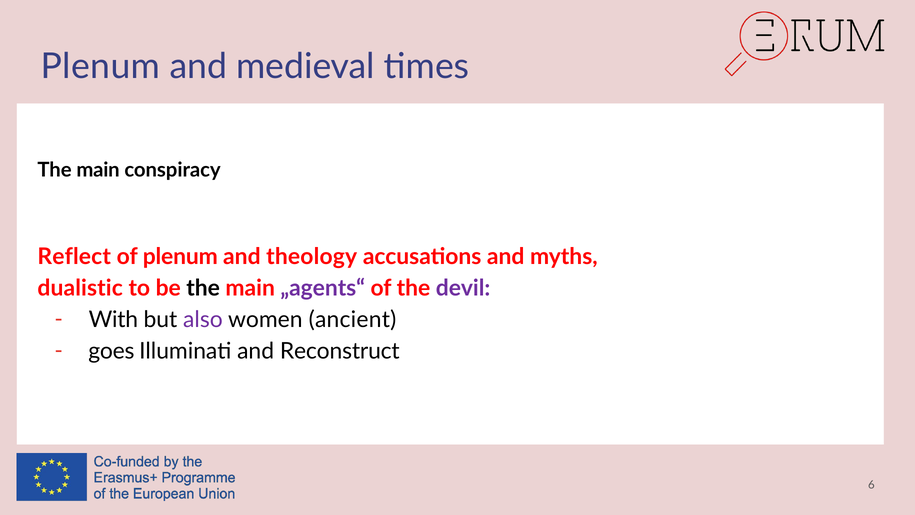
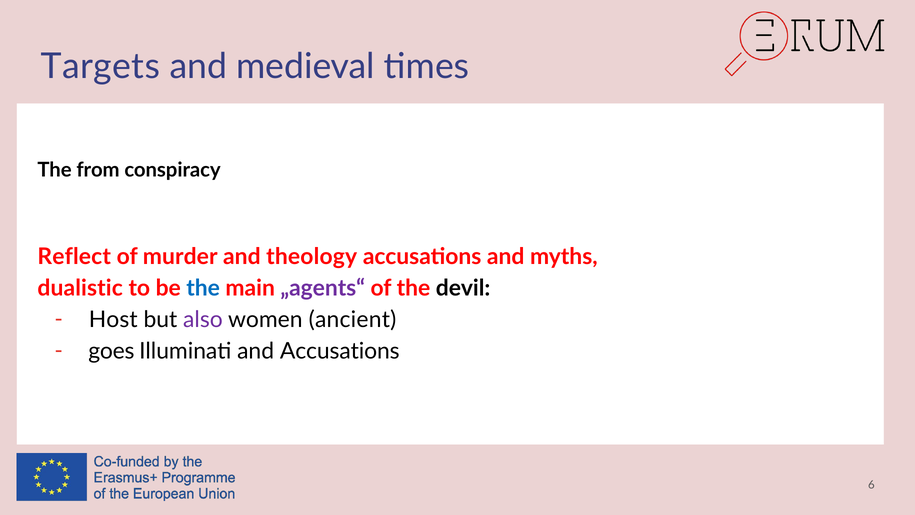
Plenum: Plenum -> Targets (100, 67)
main: main -> from (98, 170)
of plenum: plenum -> murder (180, 256)
the colour: black -> blue (203, 288)
devil colour: purple -> black (463, 288)
With: With -> Host (113, 319)
and Reconstruct: Reconstruct -> Accusations (340, 351)
